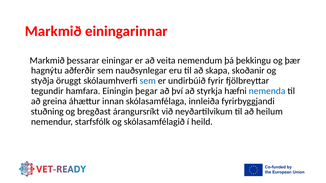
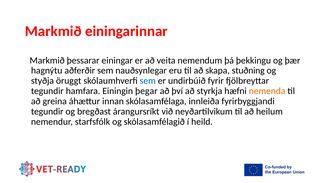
skoðanir: skoðanir -> stuðning (248, 71)
nemenda colour: blue -> orange (267, 91)
stuðning: stuðning -> tegundir (47, 112)
